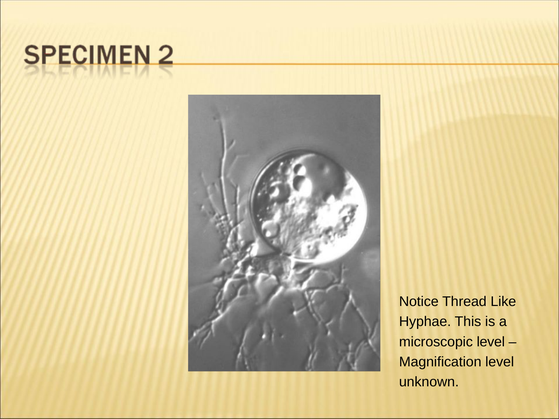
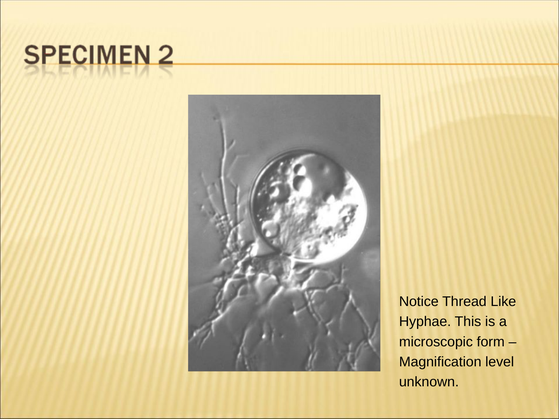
microscopic level: level -> form (491, 342)
